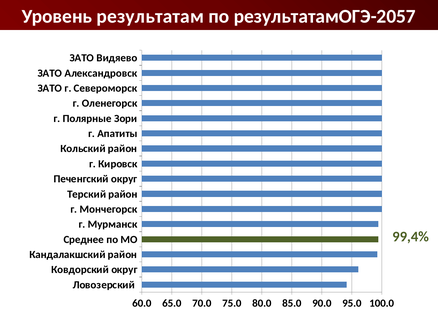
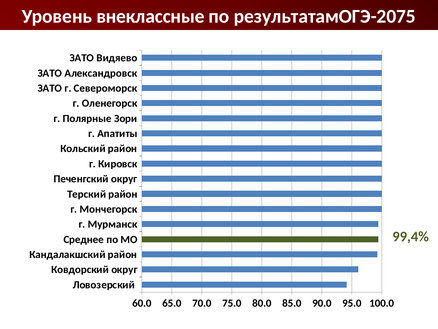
результатам: результатам -> внеклассные (150, 16)
результатамОГЭ-2057: результатамОГЭ-2057 -> результатамОГЭ-2075 (325, 16)
